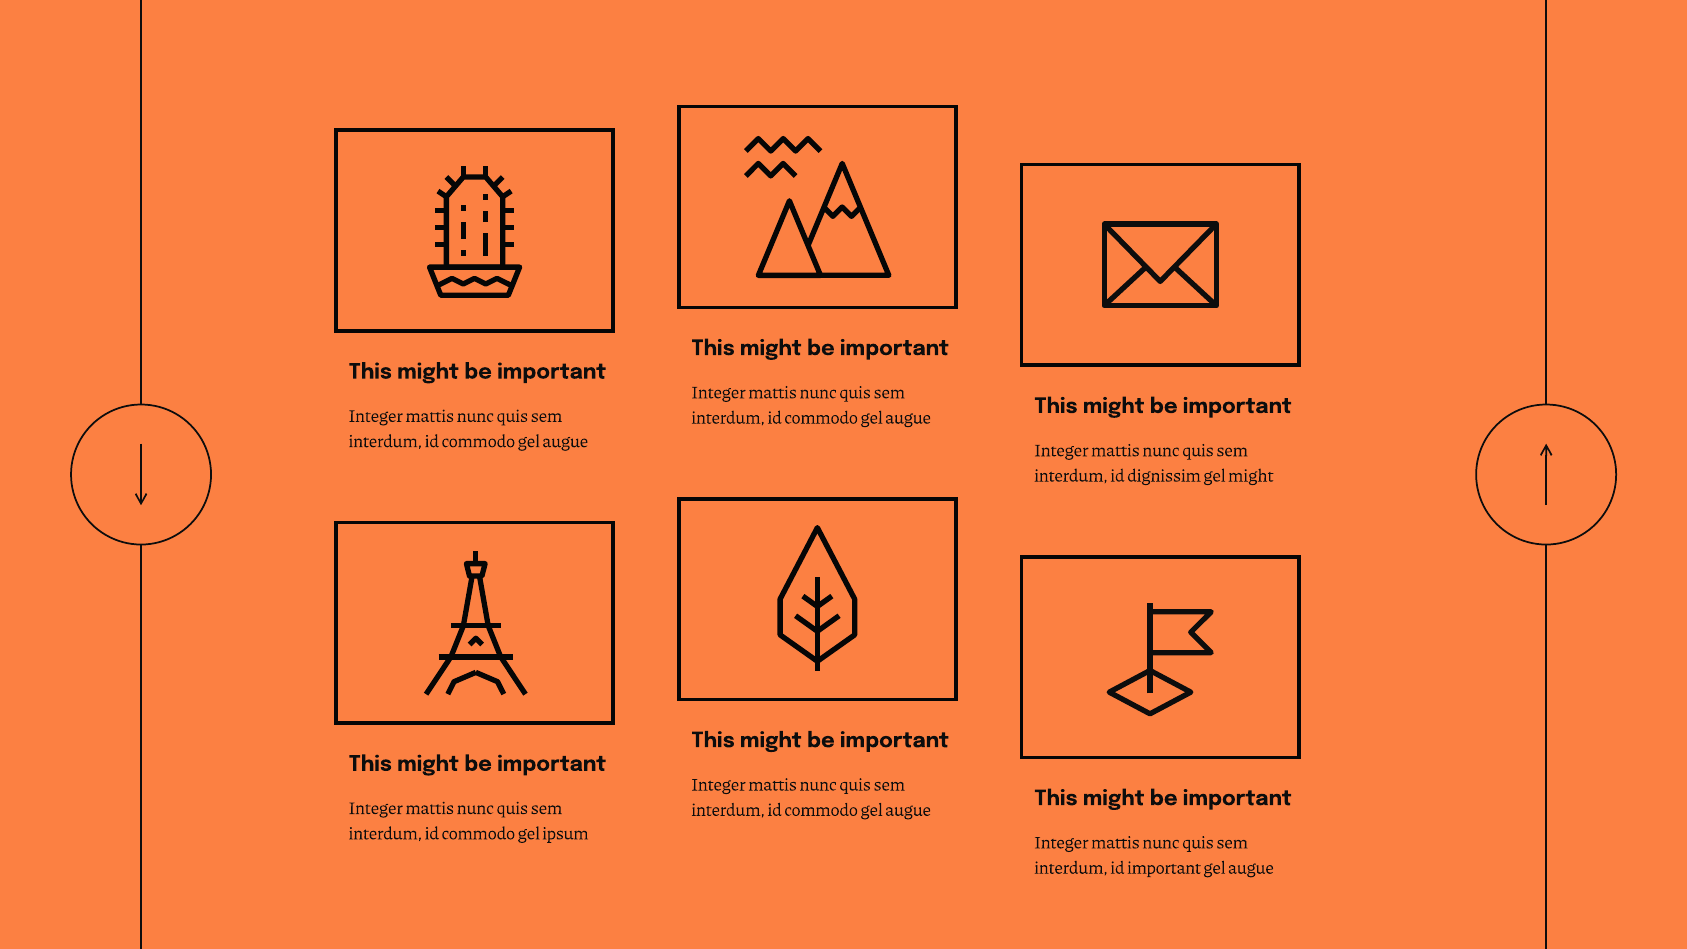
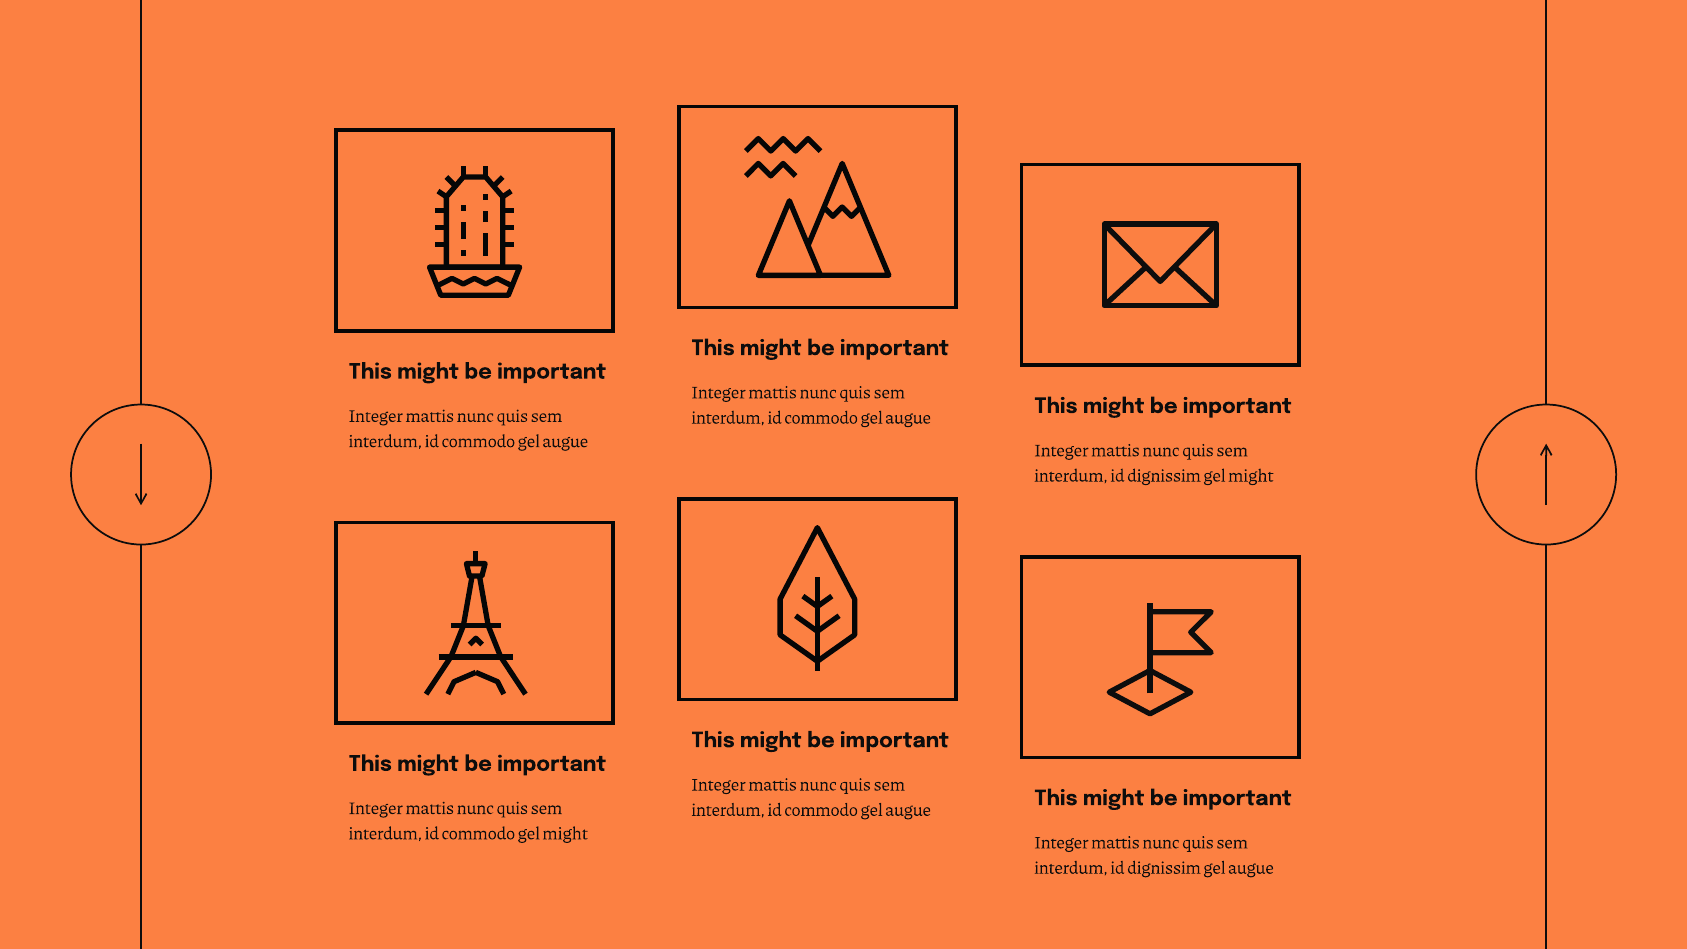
commodo gel ipsum: ipsum -> might (565, 833)
important: important -> dignissim (1164, 868)
